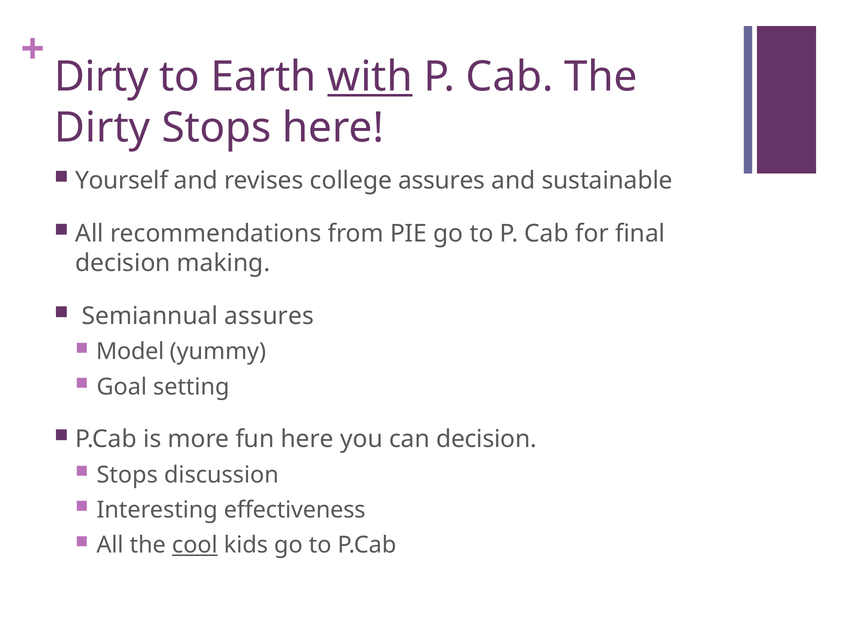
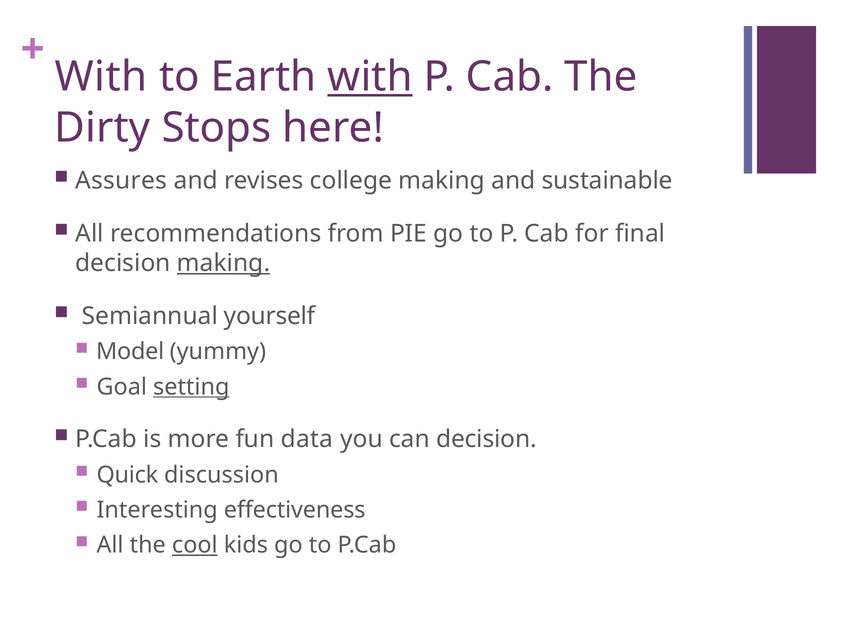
Dirty: Dirty -> With (101, 77)
Yourself: Yourself -> Assures (121, 181)
college assures: assures -> making (442, 181)
making underline: none -> present (224, 263)
Semiannual assures: assures -> yourself (270, 316)
setting underline: none -> present (191, 387)
fun here: here -> data (307, 439)
Stops: Stops -> Quick (127, 475)
